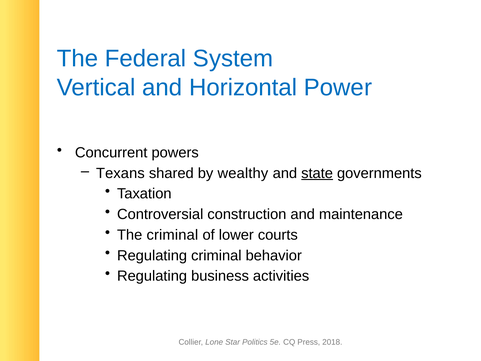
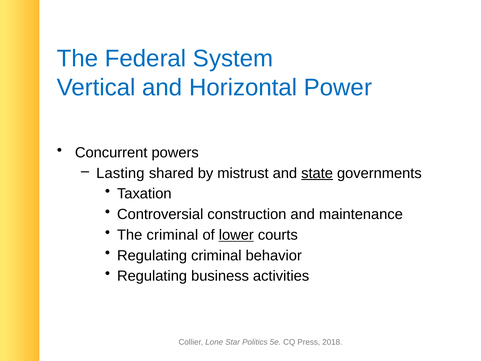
Texans: Texans -> Lasting (120, 173)
wealthy: wealthy -> mistrust (243, 173)
lower underline: none -> present (236, 235)
